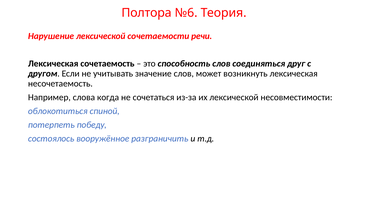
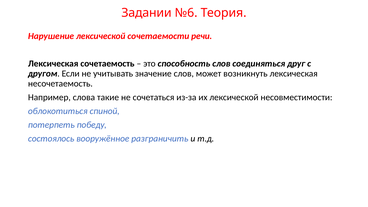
Полтора: Полтора -> Задании (146, 13)
когда: когда -> такие (108, 97)
